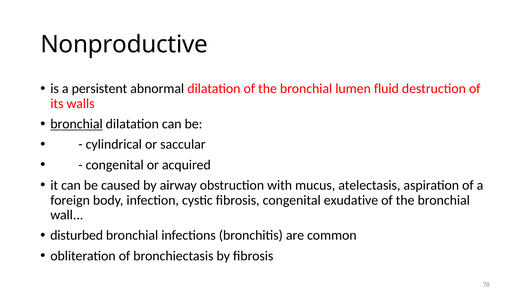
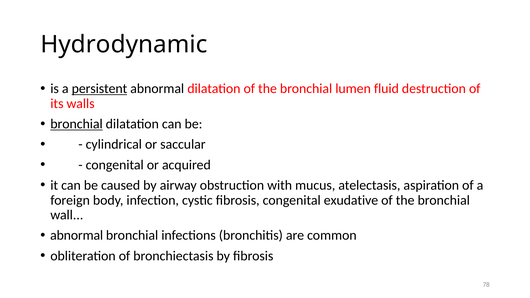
Nonproductive: Nonproductive -> Hydrodynamic (124, 45)
persistent underline: none -> present (99, 89)
disturbed: disturbed -> abnormal (77, 236)
